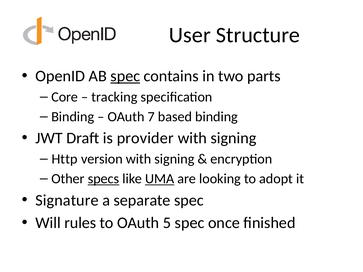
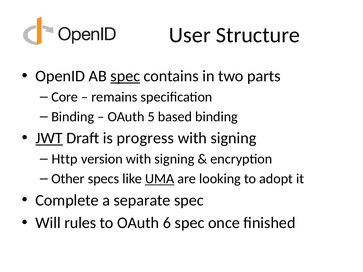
tracking: tracking -> remains (114, 97)
7: 7 -> 5 (151, 117)
JWT underline: none -> present (49, 138)
provider: provider -> progress (145, 138)
specs underline: present -> none (104, 179)
Signature: Signature -> Complete (67, 200)
5: 5 -> 6 (167, 223)
